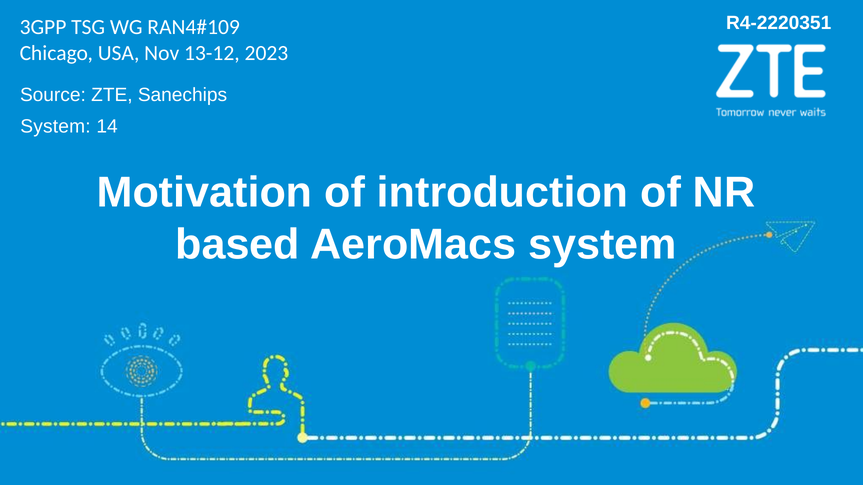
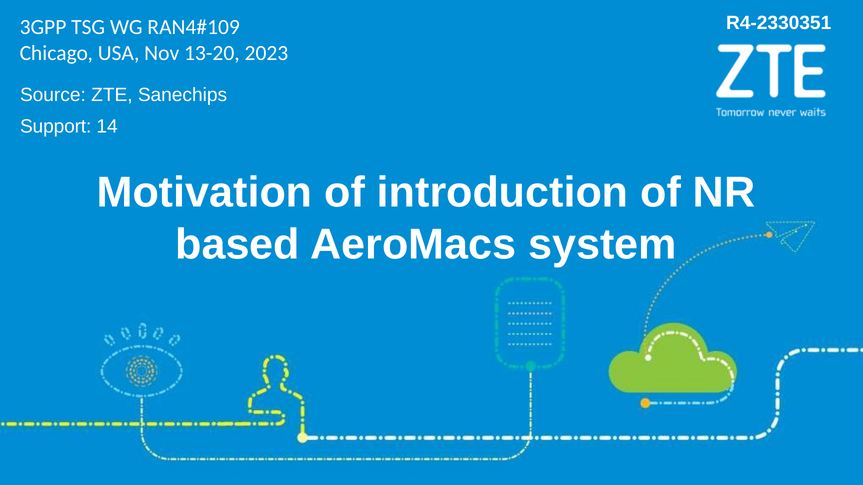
R4-2220351: R4-2220351 -> R4-2330351 (779, 23)
13-12: 13-12 -> 13-20 (212, 53)
System: System -> Support (56, 127)
